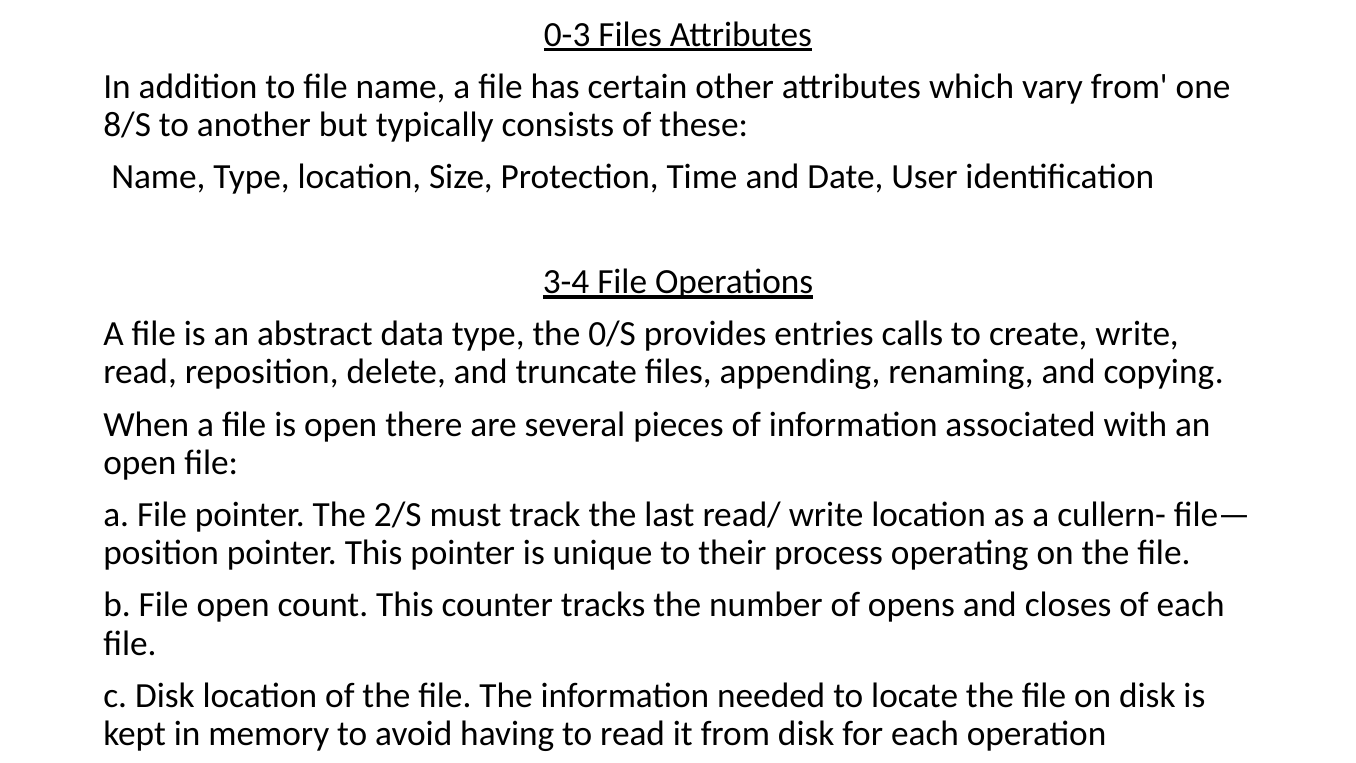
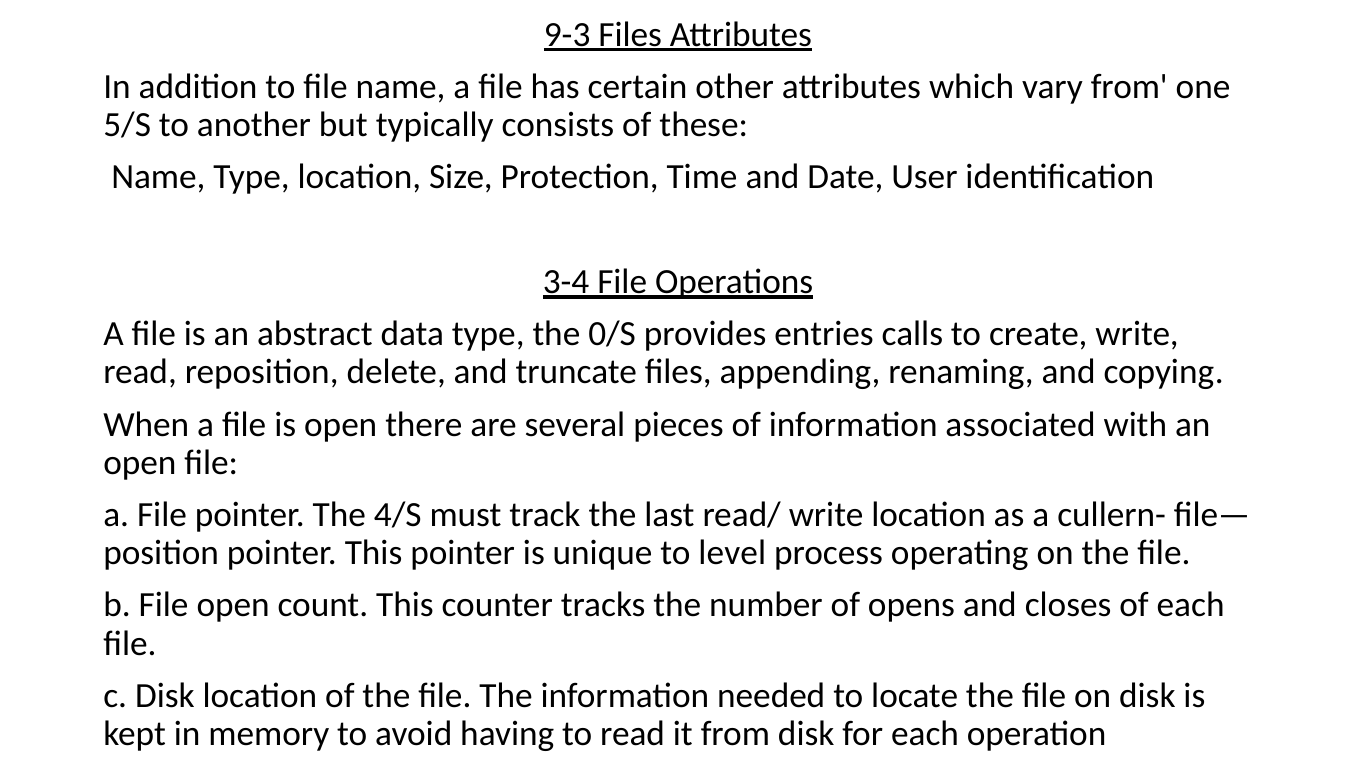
0-3: 0-3 -> 9-3 (567, 35)
8/S: 8/S -> 5/S (127, 125)
2/S: 2/S -> 4/S (398, 515)
their: their -> level (732, 553)
